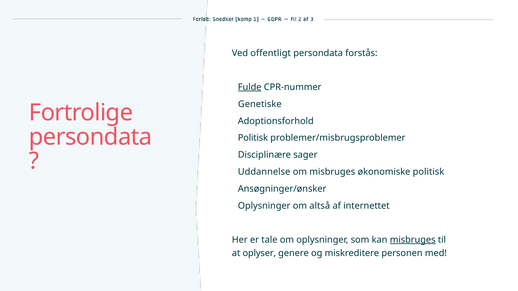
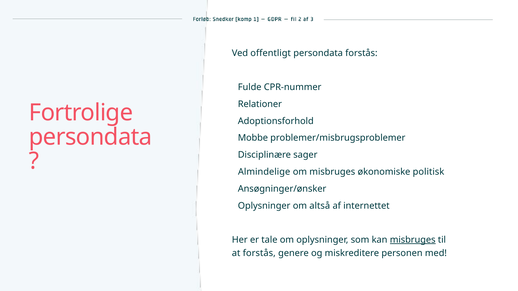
Fulde underline: present -> none (250, 87)
Genetiske: Genetiske -> Relationer (260, 104)
Politisk: Politisk -> Mobbe (253, 138)
Uddannelse: Uddannelse -> Almindelige (264, 172)
at oplyser: oplyser -> forstås (259, 253)
